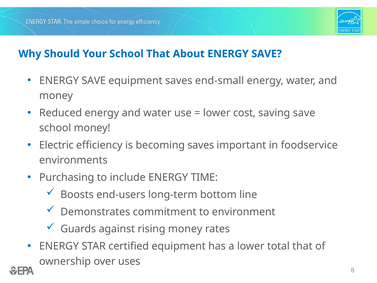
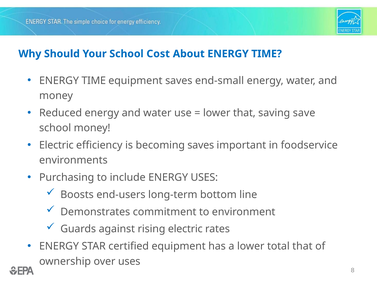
School That: That -> Cost (158, 54)
About ENERGY SAVE: SAVE -> TIME (267, 54)
SAVE: SAVE -> TIME (94, 81)
lower cost: cost -> that (244, 113)
ENERGY TIME: TIME -> USES (204, 177)
rising money: money -> electric (185, 229)
